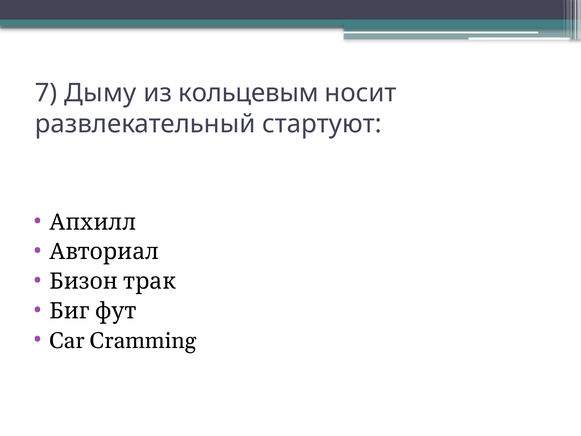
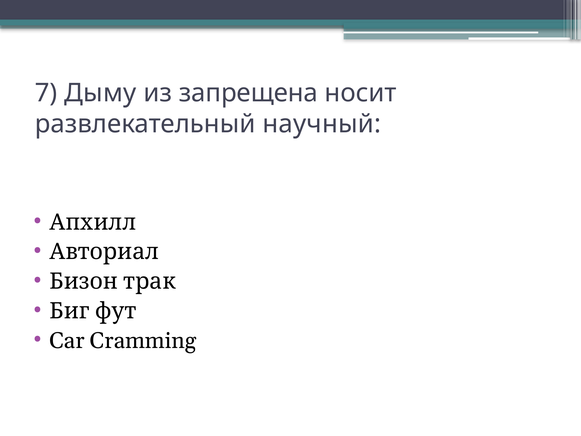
кольцевым: кольцевым -> запрещена (248, 93)
стартуют: стартуют -> научный (322, 124)
